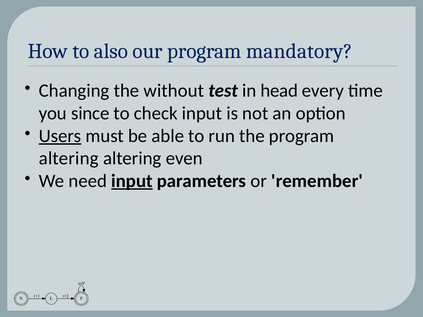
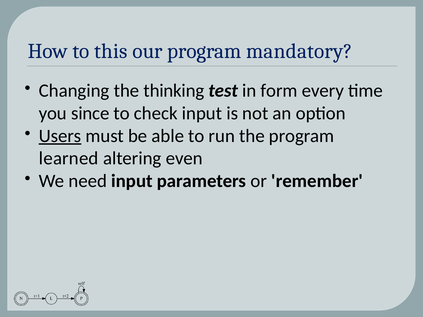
also: also -> this (111, 51)
without: without -> thinking (174, 91)
head: head -> form (279, 91)
altering: altering -> learned (69, 159)
input underline: present -> none (132, 181)
